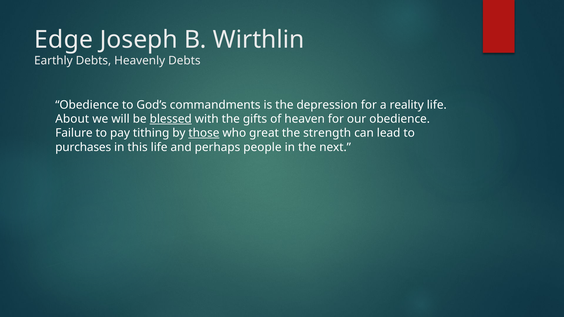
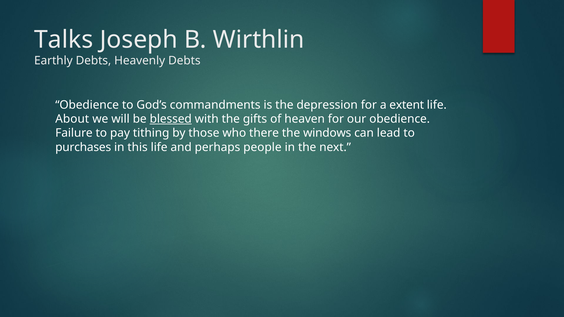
Edge: Edge -> Talks (64, 40)
reality: reality -> extent (407, 105)
those underline: present -> none (204, 133)
great: great -> there (264, 133)
strength: strength -> windows (327, 133)
